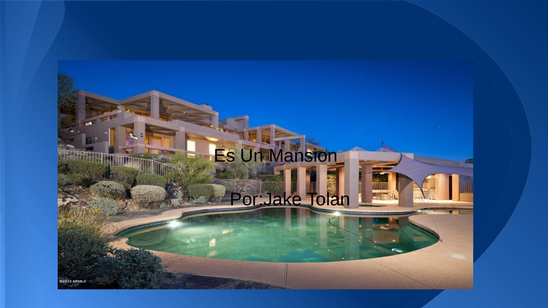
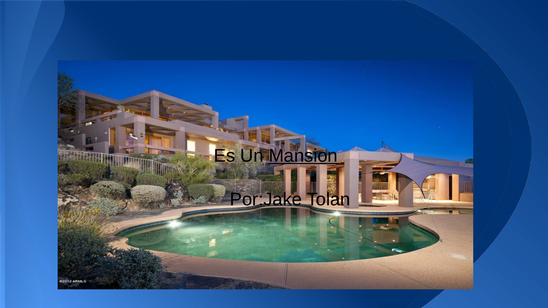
Mansion underline: none -> present (303, 156)
